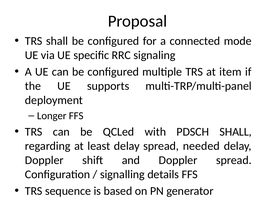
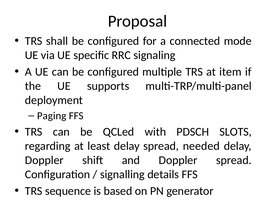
Longer: Longer -> Paging (52, 116)
PDSCH SHALL: SHALL -> SLOTS (236, 132)
